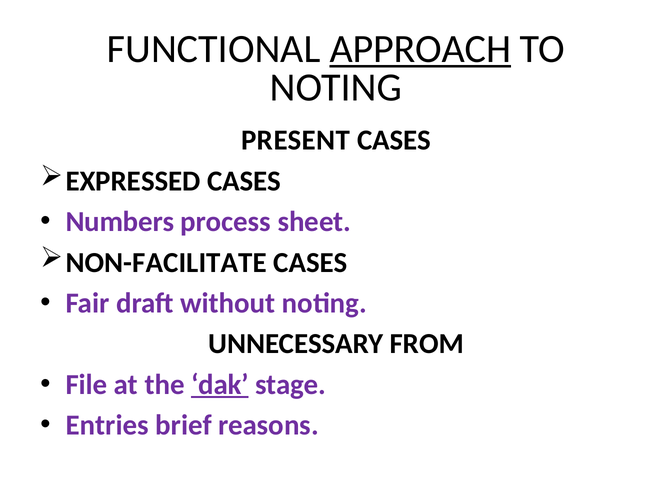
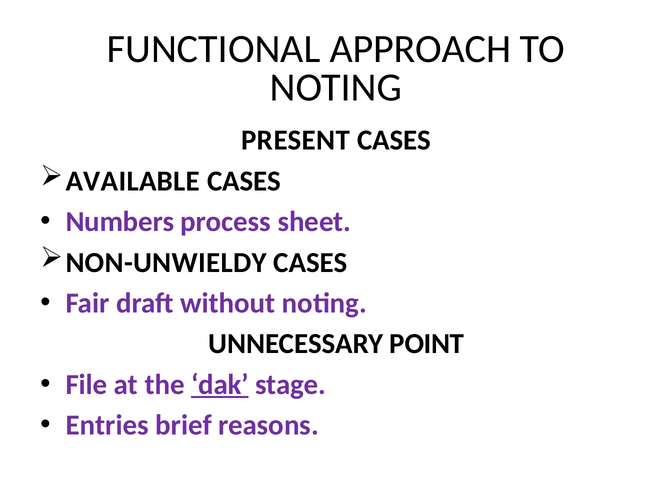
APPROACH underline: present -> none (420, 49)
EXPRESSED: EXPRESSED -> AVAILABLE (133, 181)
NON-FACILITATE: NON-FACILITATE -> NON-UNWIELDY (166, 263)
FROM: FROM -> POINT (427, 344)
